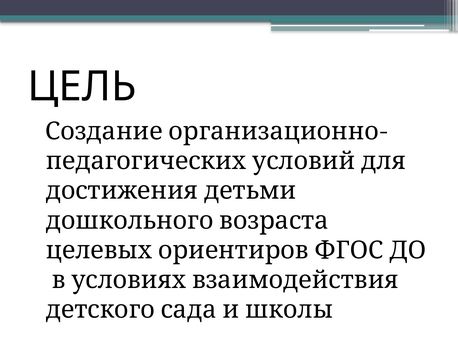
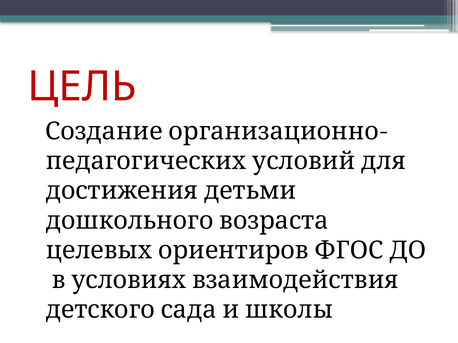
ЦЕЛЬ colour: black -> red (82, 87)
